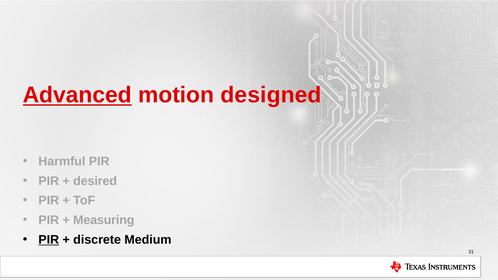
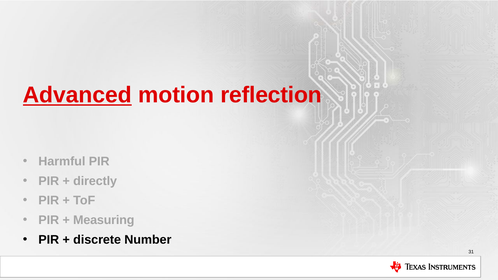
designed: designed -> reflection (271, 95)
desired: desired -> directly (95, 181)
PIR underline: present -> none (49, 240)
Medium: Medium -> Number (148, 240)
